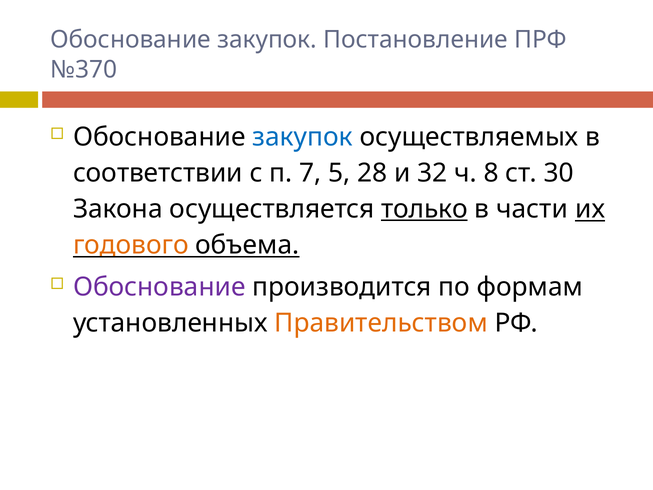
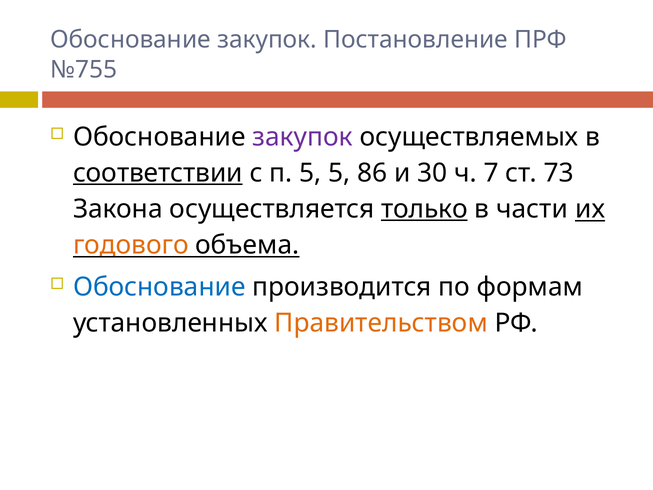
№370: №370 -> №755 (84, 70)
закупок colour: blue -> purple (303, 137)
соответствии underline: none -> present (158, 173)
п 7: 7 -> 5 (310, 173)
28: 28 -> 86 (372, 173)
32: 32 -> 30 (432, 173)
8: 8 -> 7 (491, 173)
30: 30 -> 73 (559, 173)
Обоснование colour: purple -> blue (159, 287)
